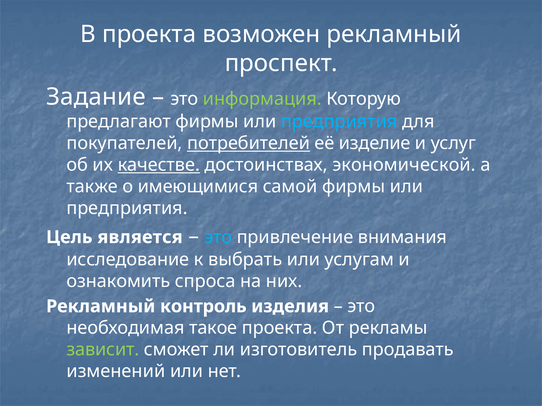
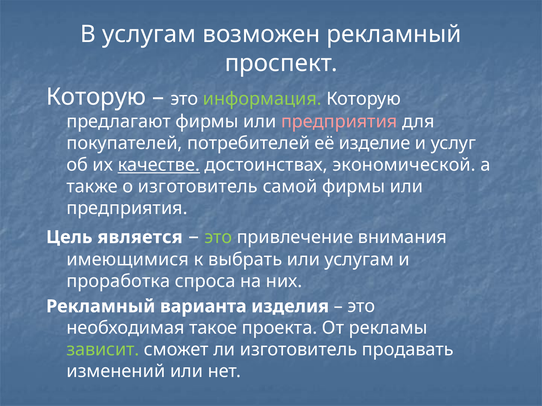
В проекта: проекта -> услугам (149, 34)
Задание: Задание -> Которую (96, 97)
предприятия colour: light blue -> pink (339, 122)
потребителей underline: present -> none (249, 143)
о имеющимися: имеющимися -> изготовитель (198, 187)
это colour: light blue -> light green (218, 237)
исследование: исследование -> имеющимися (128, 260)
ознакомить: ознакомить -> проработка (118, 281)
контроль: контроль -> варианта (203, 307)
